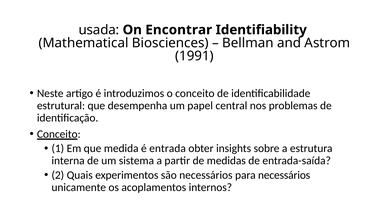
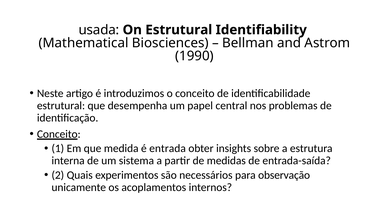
On Encontrar: Encontrar -> Estrutural (179, 30)
1991: 1991 -> 1990 (194, 56)
para necessários: necessários -> observação (284, 175)
